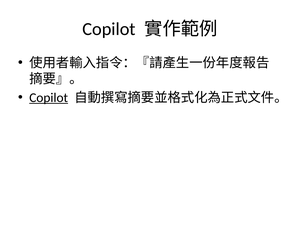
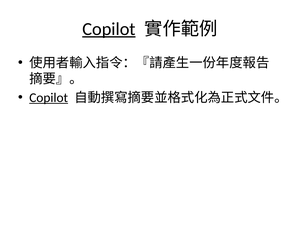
Copilot underline: none -> present (109, 29)
